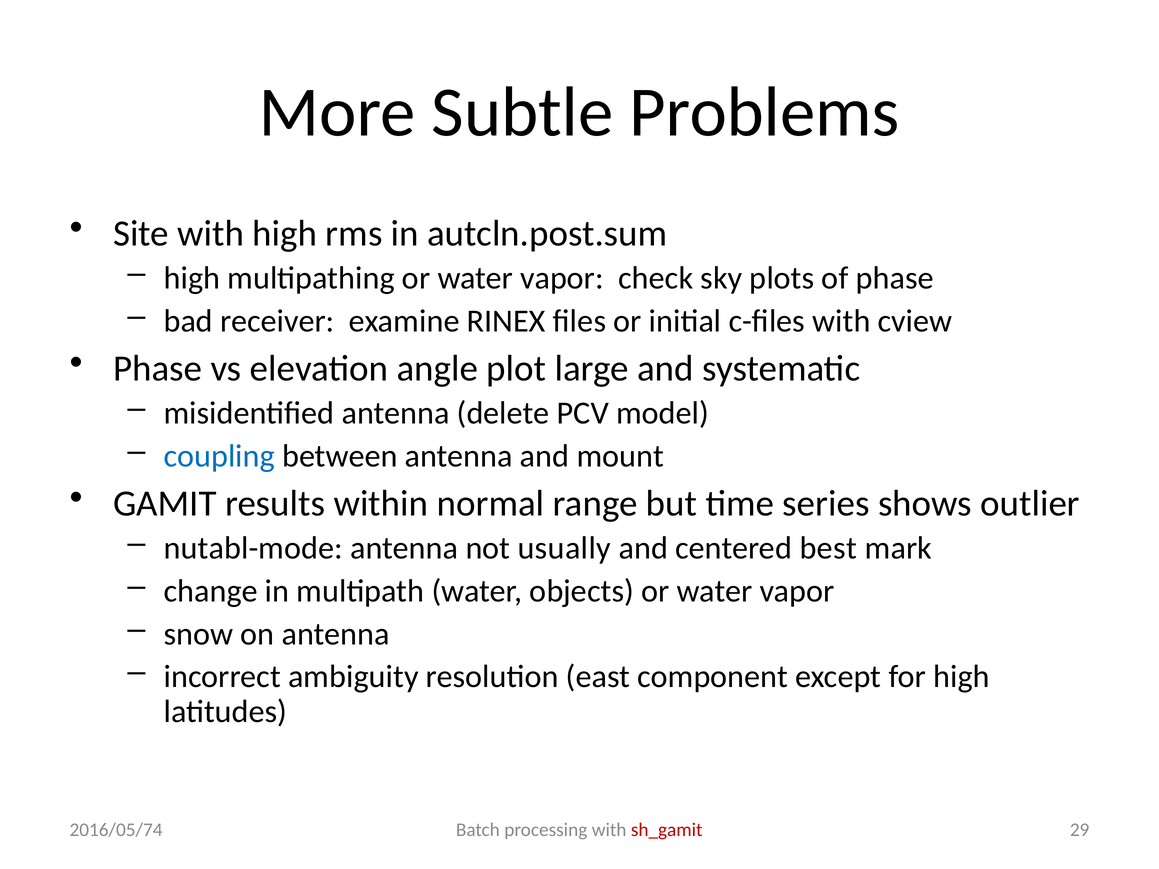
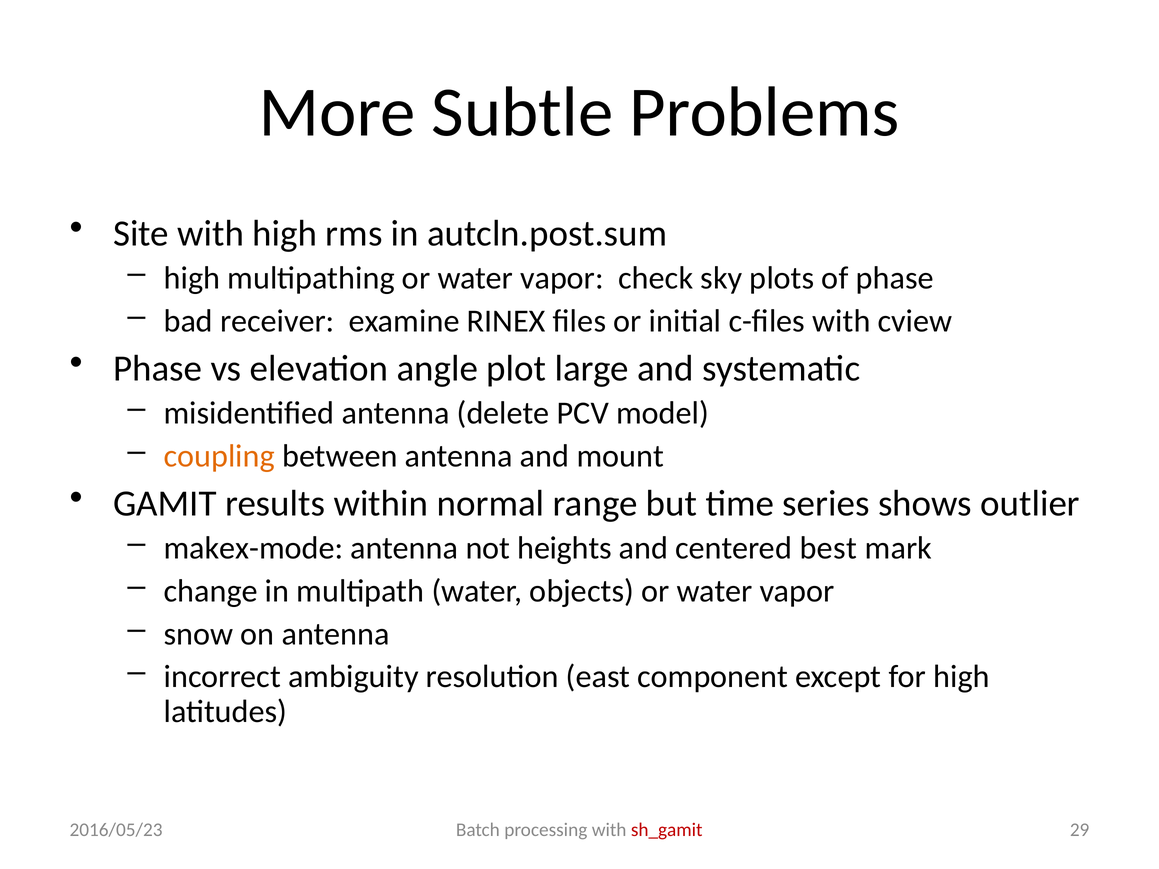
coupling colour: blue -> orange (219, 456)
nutabl-mode: nutabl-mode -> makex-mode (253, 548)
usually: usually -> heights (565, 548)
2016/05/74: 2016/05/74 -> 2016/05/23 (116, 830)
